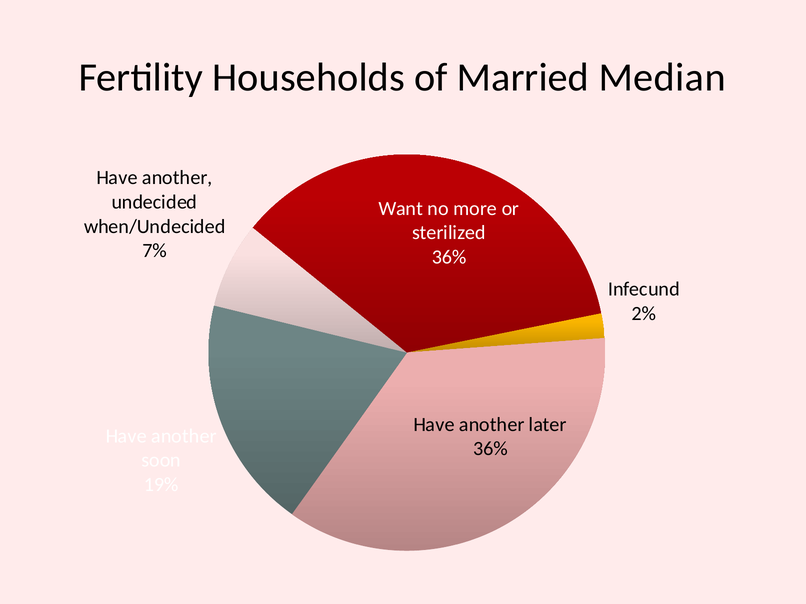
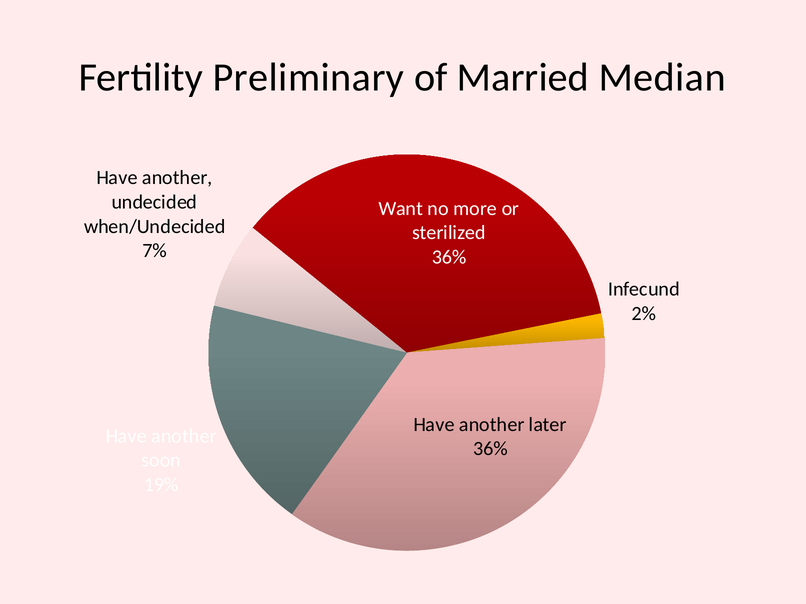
Households: Households -> Preliminary (308, 77)
